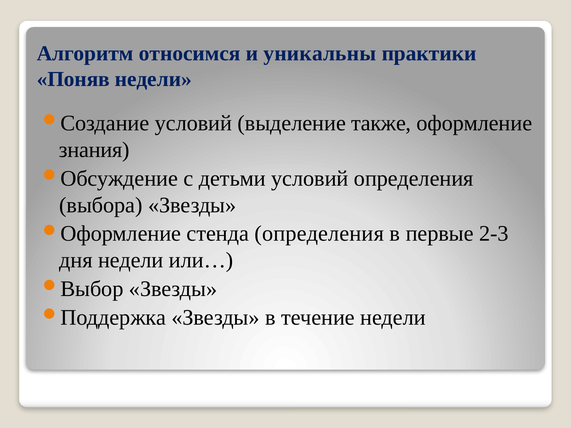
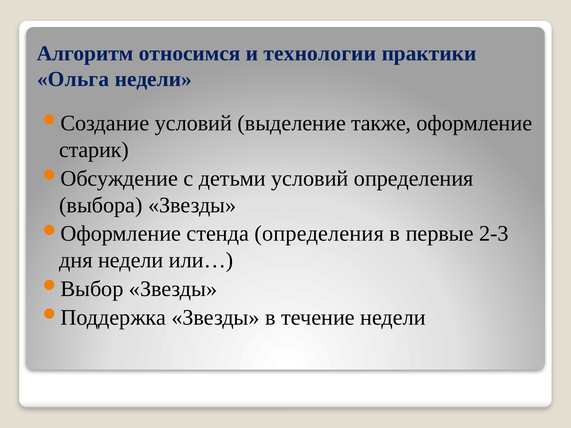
уникальны: уникальны -> технологии (320, 53)
Поняв: Поняв -> Ольга (73, 79)
знания: знания -> старик (94, 150)
